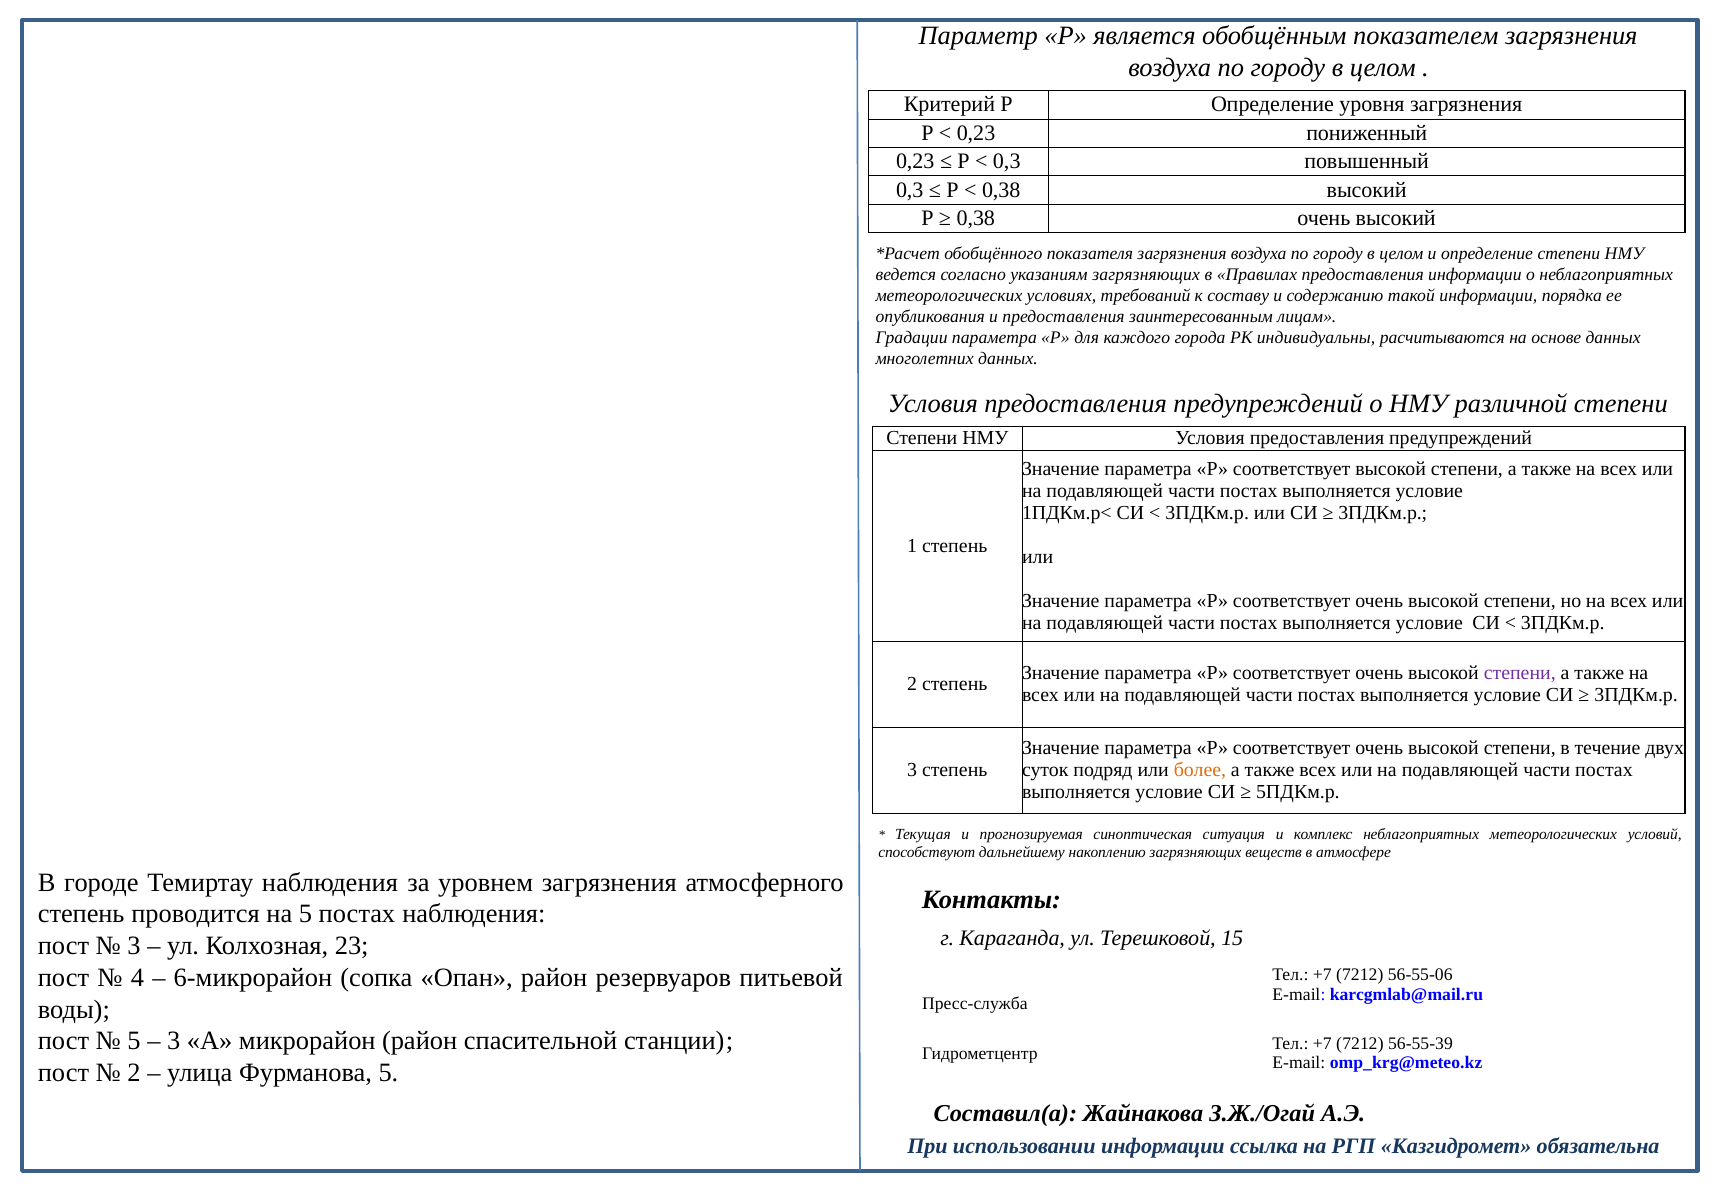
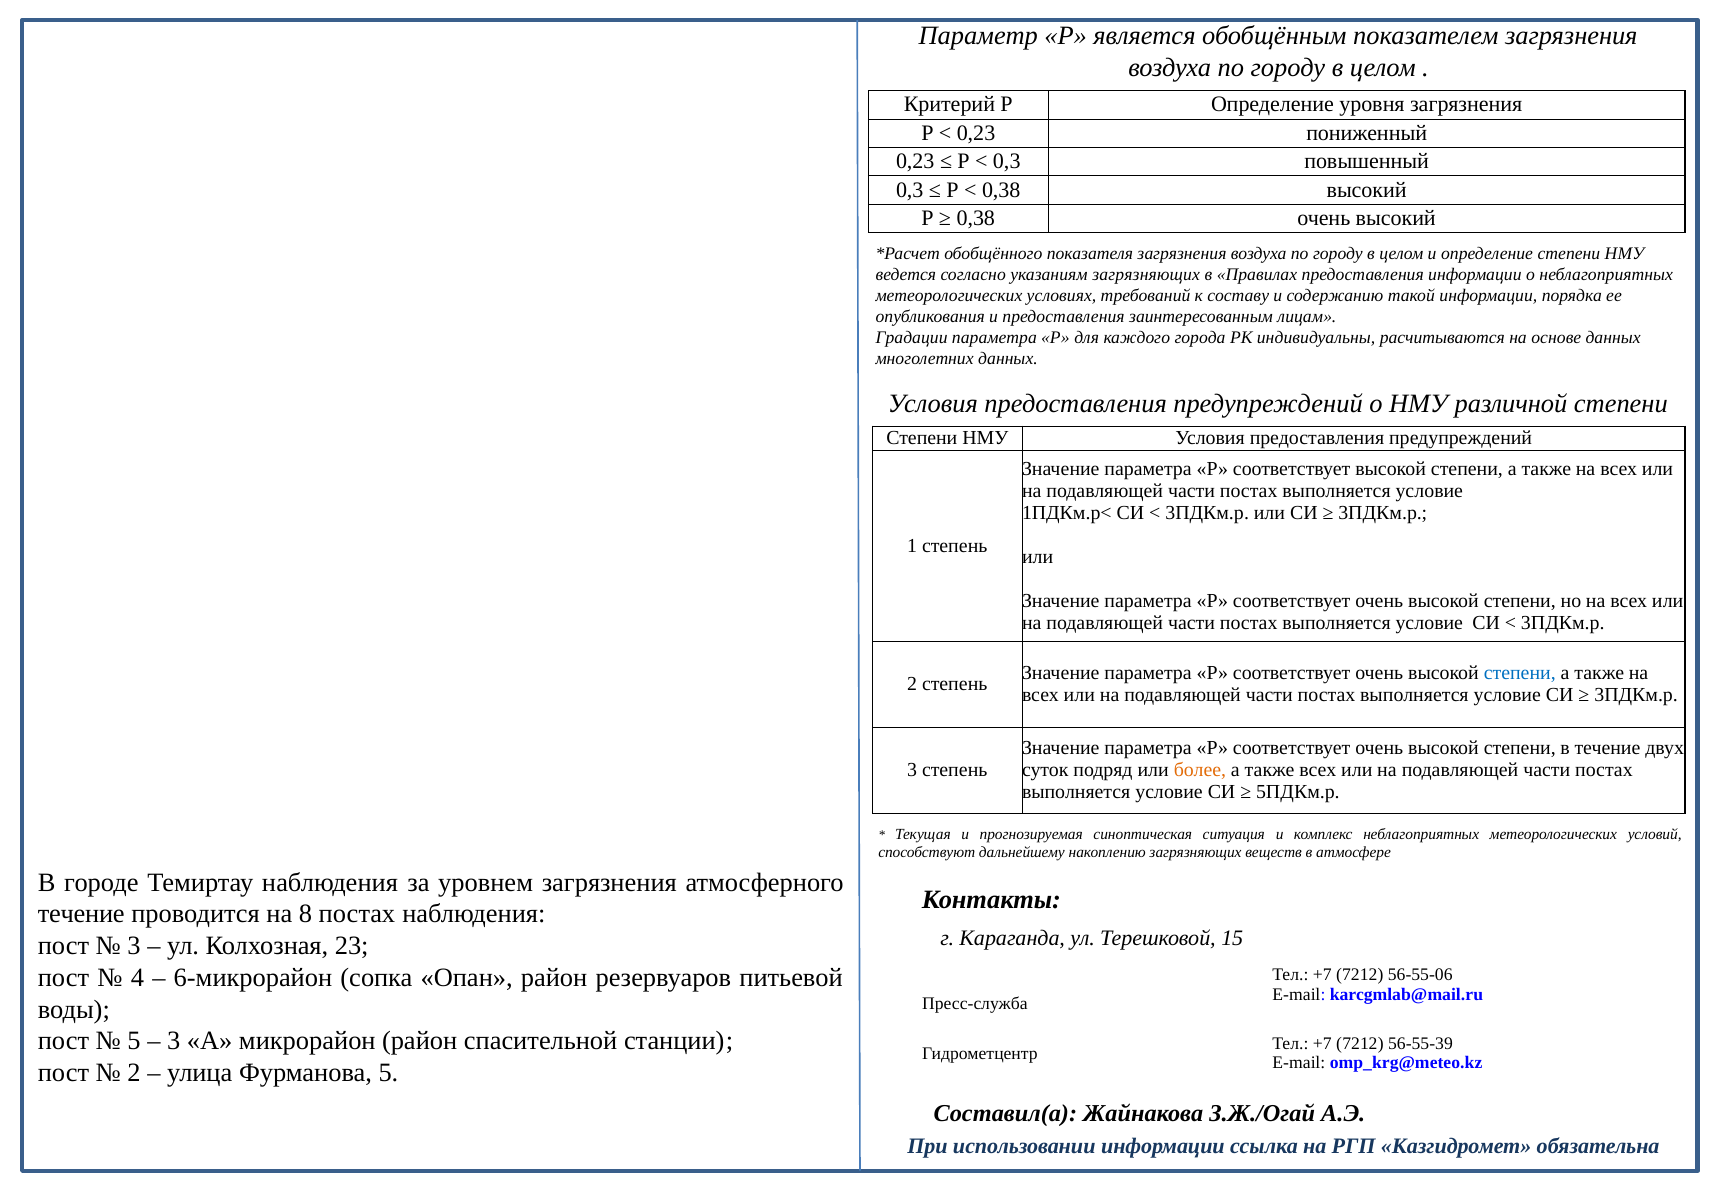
степени colour: purple -> blue (1520, 673)
степень: степень -> течение (81, 914)
на 5: 5 -> 8 (305, 914)
